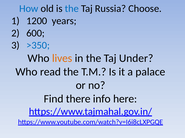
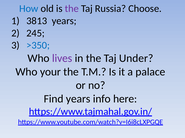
the colour: blue -> purple (72, 9)
1200: 1200 -> 3813 (37, 21)
600: 600 -> 245 (36, 33)
lives colour: orange -> purple (62, 59)
read: read -> your (50, 72)
Find there: there -> years (78, 99)
